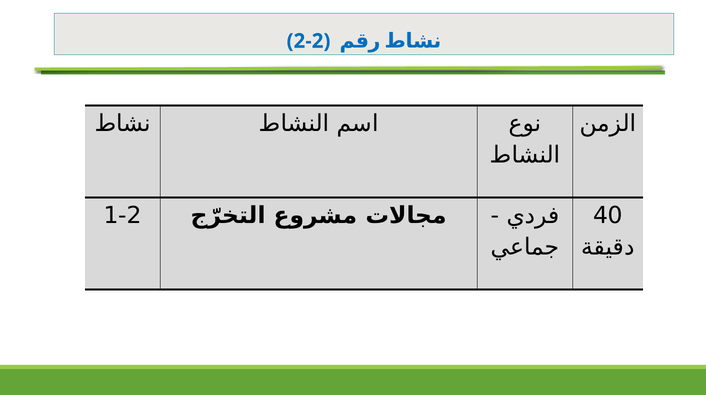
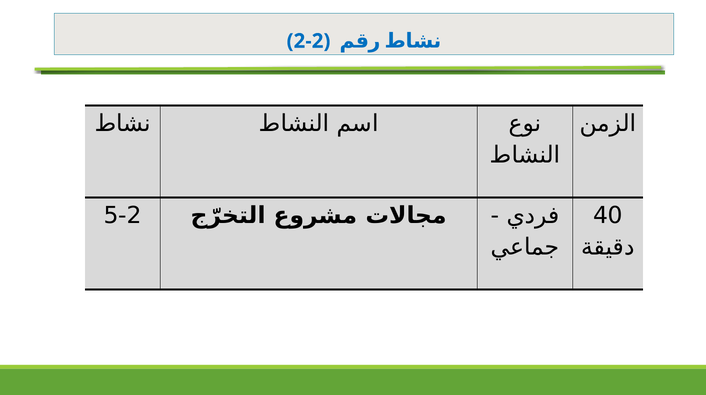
1-2: 1-2 -> 5-2 (123, 216)
